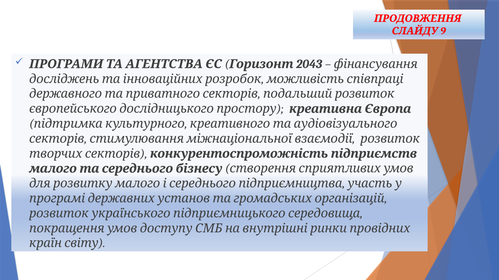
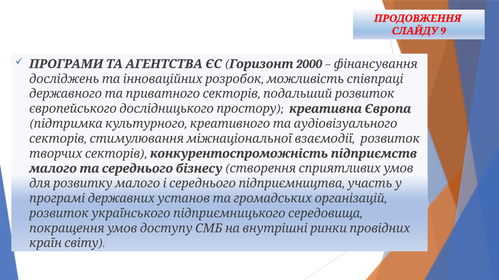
2043: 2043 -> 2000 (309, 64)
